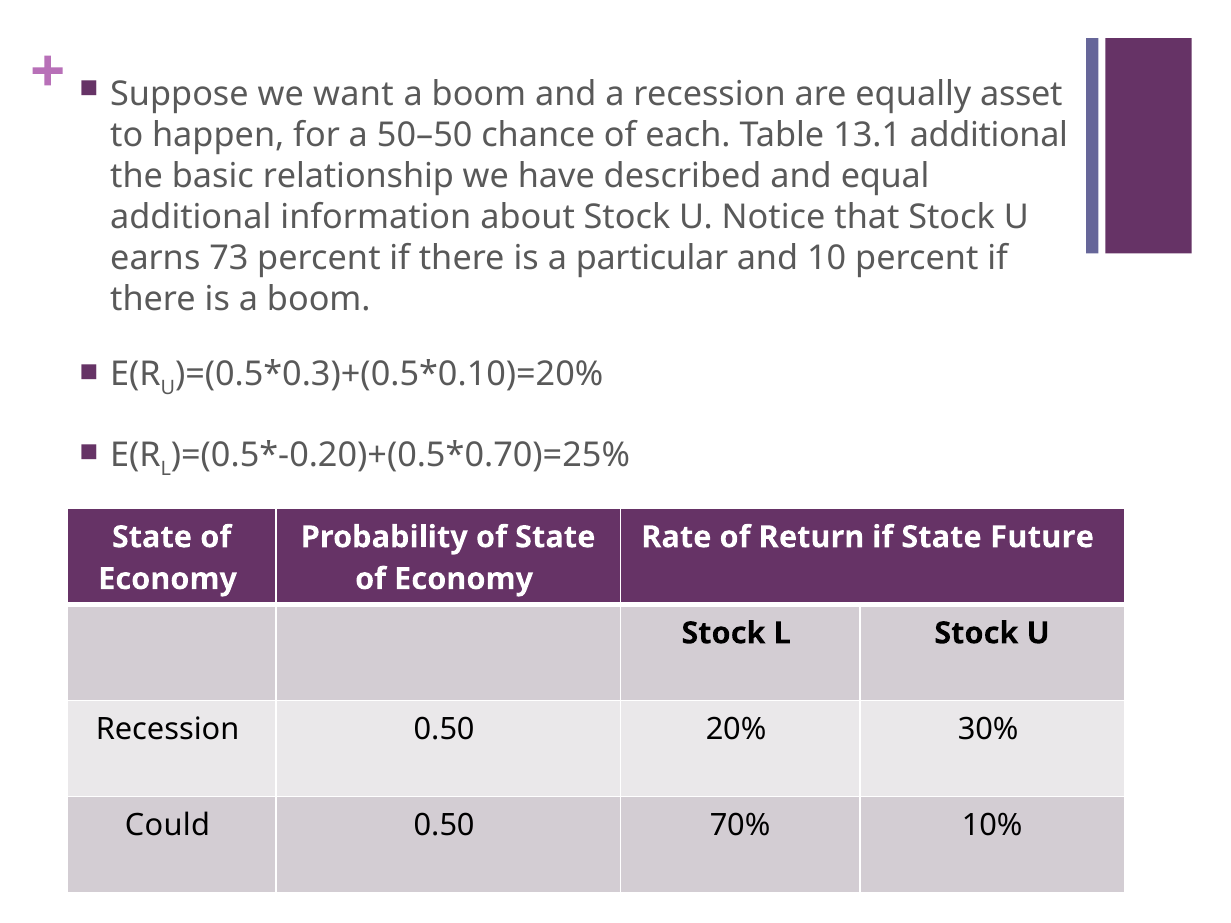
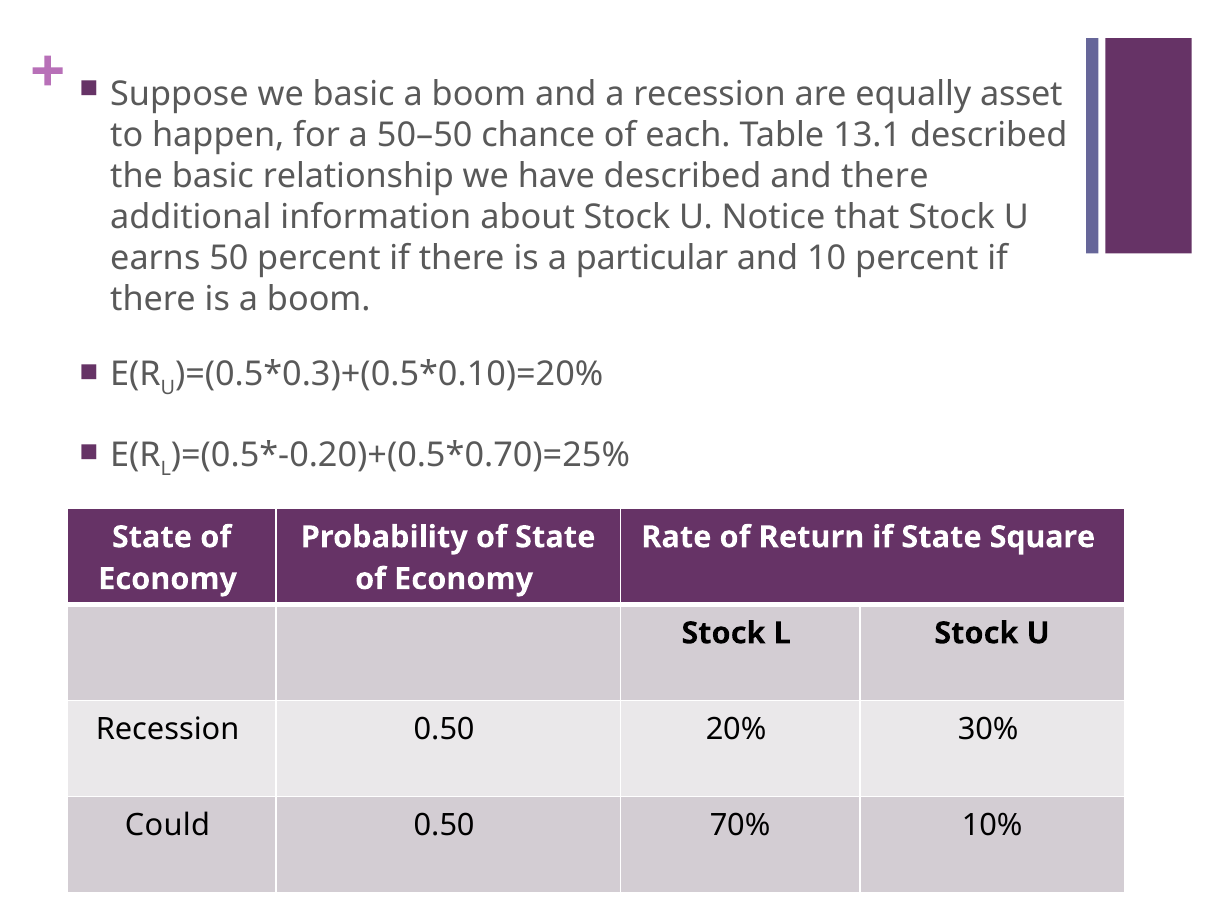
we want: want -> basic (354, 94)
13.1 additional: additional -> described (989, 135)
and equal: equal -> there (885, 176)
73: 73 -> 50 (229, 258)
Future: Future -> Square (1042, 537)
